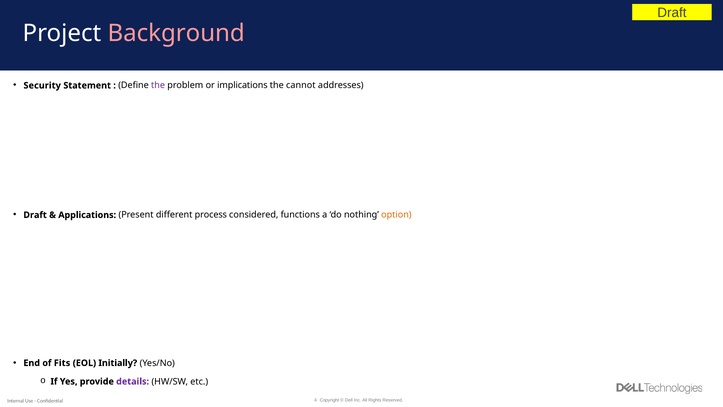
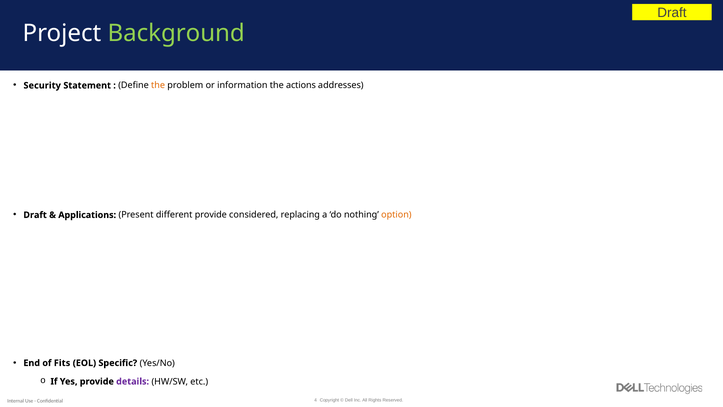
Background colour: pink -> light green (176, 33)
the colour: purple -> orange (158, 85)
implications: implications -> information (242, 85)
cannot: cannot -> actions (301, 85)
different process: process -> provide (211, 215)
functions: functions -> replacing (300, 215)
Initially: Initially -> Specific (118, 363)
